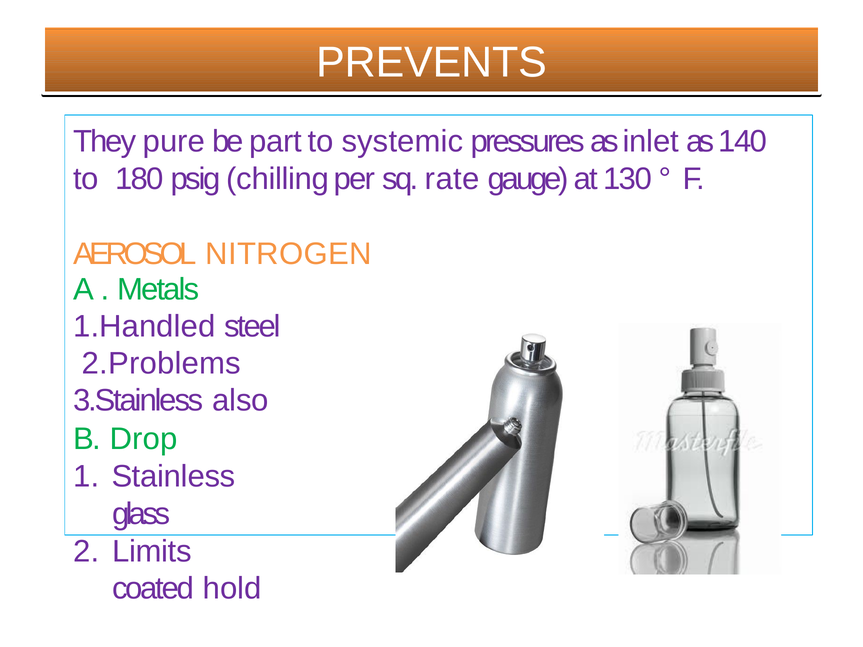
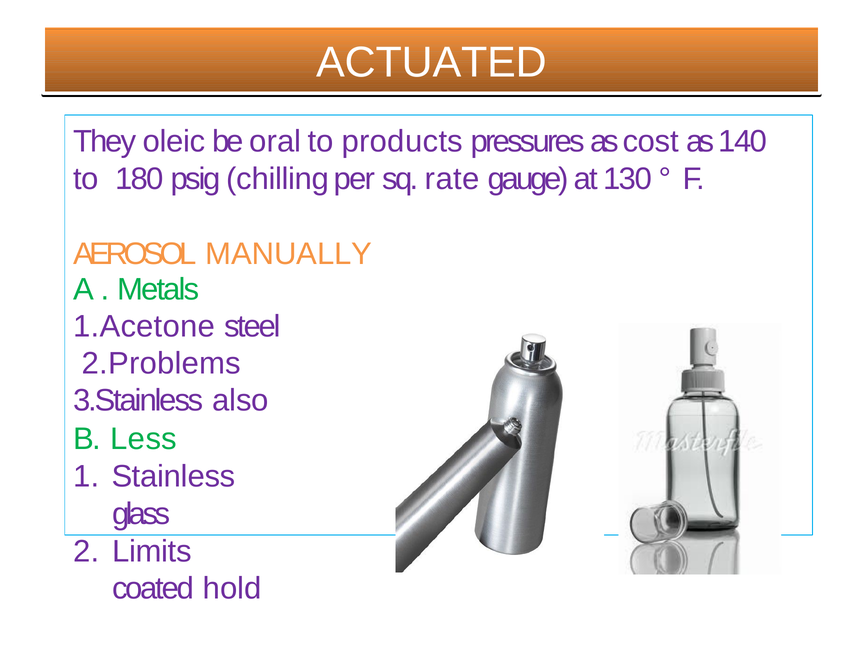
PREVENTS: PREVENTS -> ACTUATED (432, 63)
pure: pure -> oleic (174, 142)
part: part -> oral (275, 142)
systemic: systemic -> products (402, 142)
inlet: inlet -> cost (651, 142)
NITROGEN: NITROGEN -> MANUALLY (289, 254)
1.Handled: 1.Handled -> 1.Acetone (144, 327)
Drop: Drop -> Less (144, 439)
